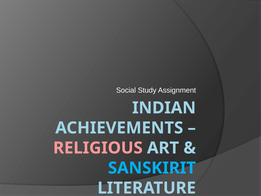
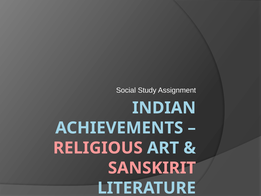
SANSKIRIT colour: light blue -> pink (152, 168)
